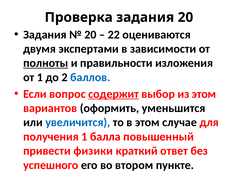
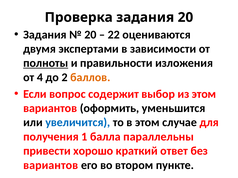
от 1: 1 -> 4 (40, 78)
баллов colour: blue -> orange (90, 78)
содержит underline: present -> none (114, 94)
повышенный: повышенный -> параллельны (159, 137)
физики: физики -> хорошо (93, 151)
успешного: успешного -> вариантов (51, 166)
